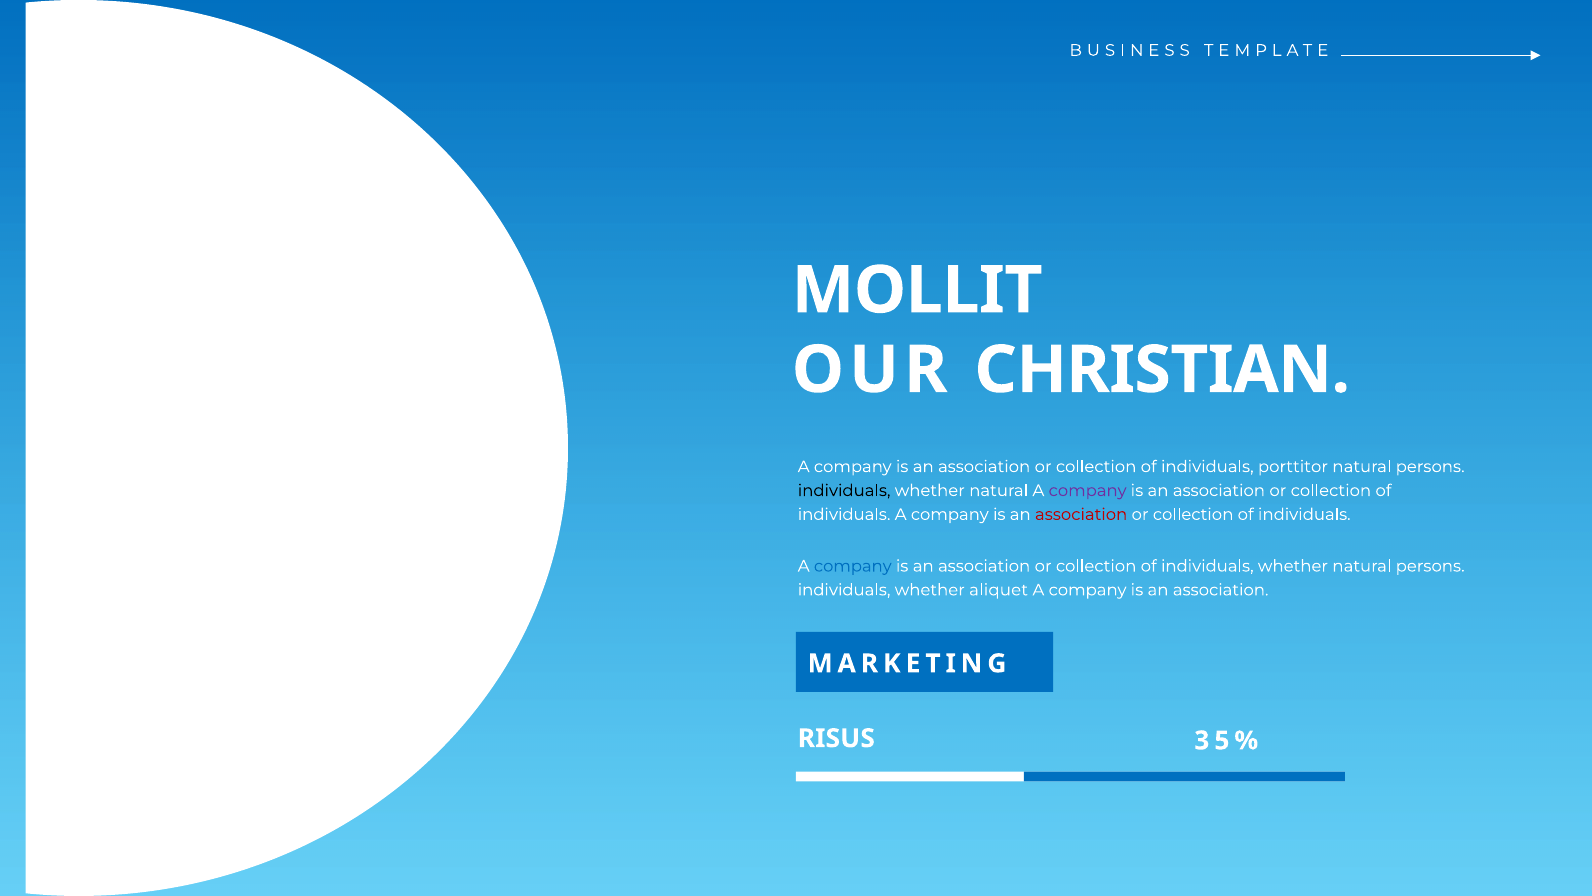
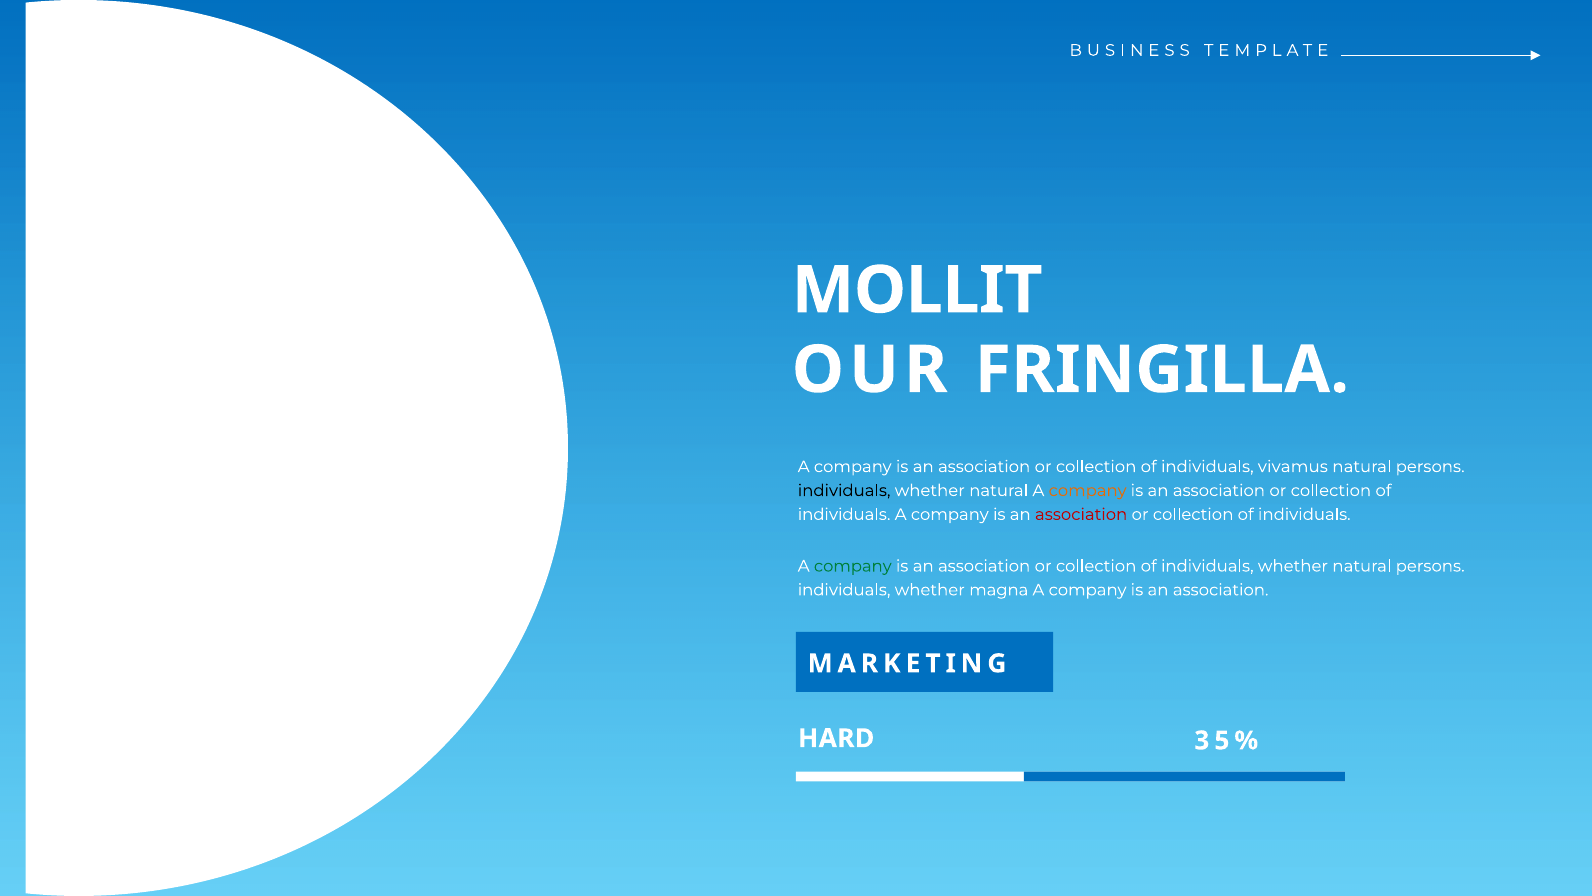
CHRISTIAN: CHRISTIAN -> FRINGILLA (1162, 370)
porttitor: porttitor -> vivamus (1293, 466)
company colour: purple -> orange (1088, 490)
company colour: blue -> green (853, 566)
aliquet: aliquet -> magna (999, 590)
RISUS: RISUS -> HARD (836, 738)
